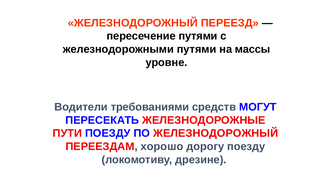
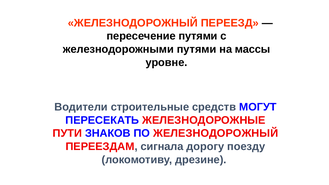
требованиями: требованиями -> строительные (150, 107)
ПУТИ ПОЕЗДУ: ПОЕЗДУ -> ЗНАКОВ (108, 133)
хорошо: хорошо -> сигнала (162, 147)
